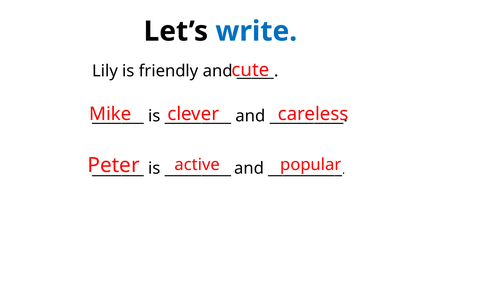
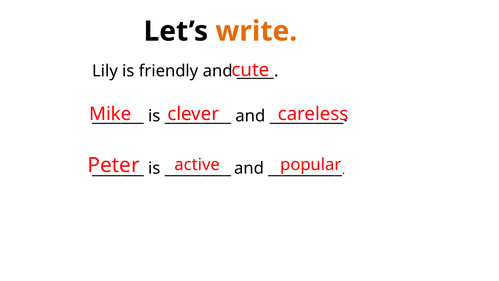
write colour: blue -> orange (256, 31)
